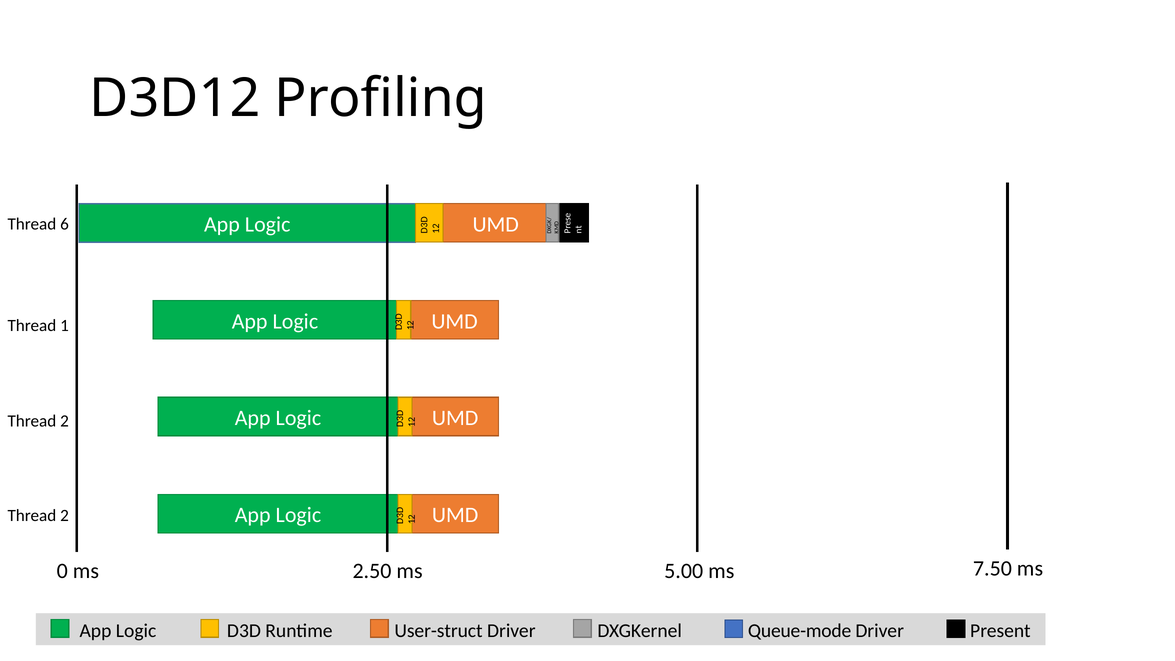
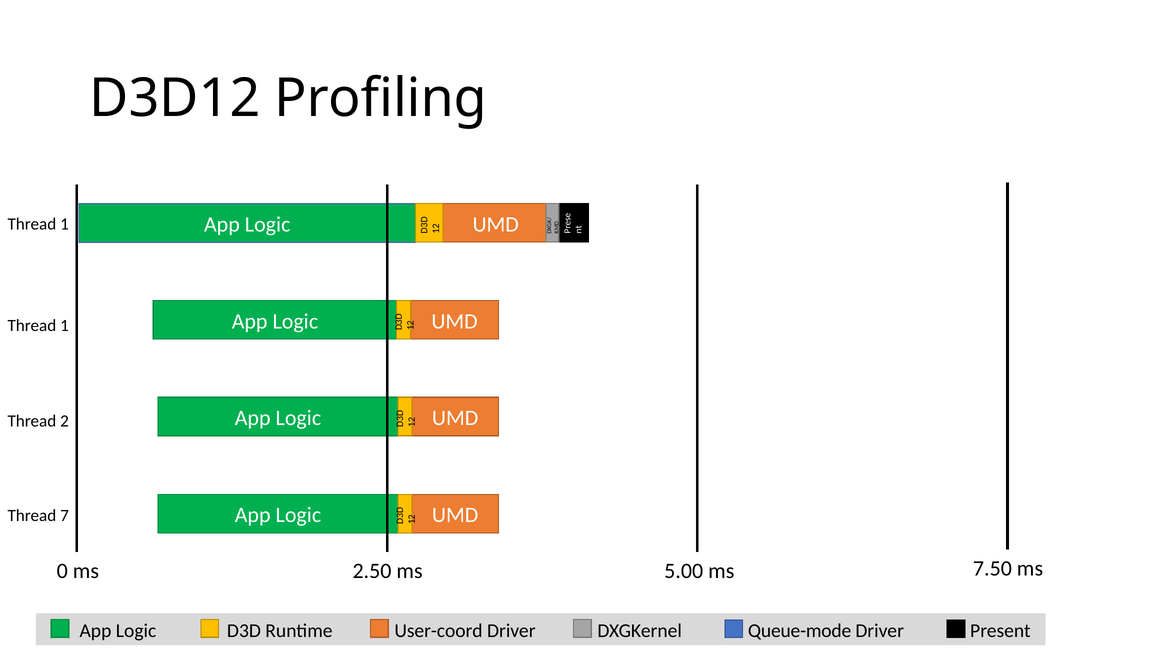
6: 6 -> 1 (65, 224)
2: 2 -> 7 (65, 516)
User-struct: User-struct -> User-coord (438, 630)
